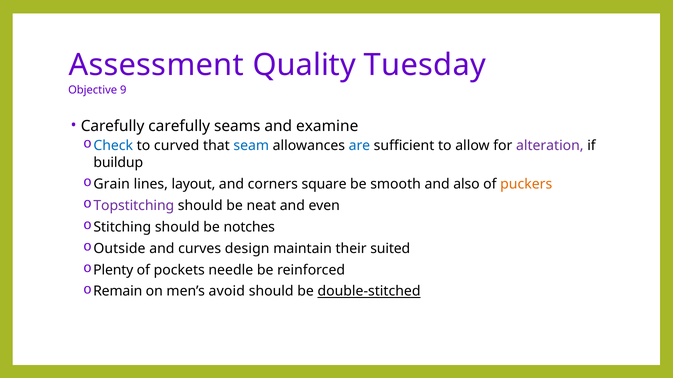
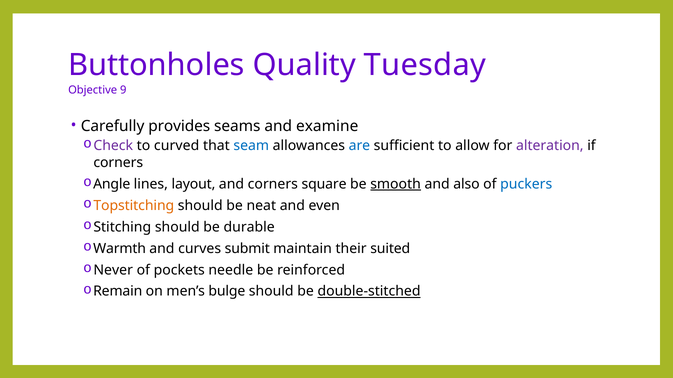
Assessment: Assessment -> Buttonholes (156, 65)
Carefully carefully: carefully -> provides (179, 126)
Check colour: blue -> purple (113, 146)
buildup: buildup -> corners (118, 163)
Grain: Grain -> Angle (112, 184)
smooth underline: none -> present (396, 184)
puckers colour: orange -> blue (526, 184)
Topstitching colour: purple -> orange (134, 206)
notches: notches -> durable (249, 227)
Outside: Outside -> Warmth (120, 249)
design: design -> submit (247, 249)
Plenty: Plenty -> Never (113, 270)
avoid: avoid -> bulge (227, 292)
